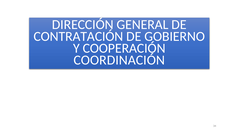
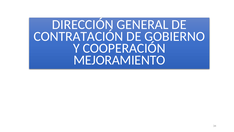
COORDINACIÓN: COORDINACIÓN -> MEJORAMIENTO (119, 60)
